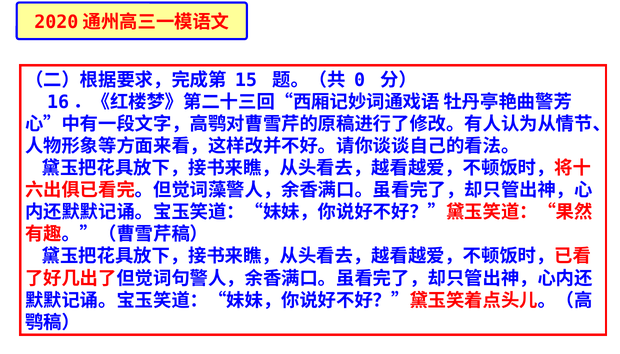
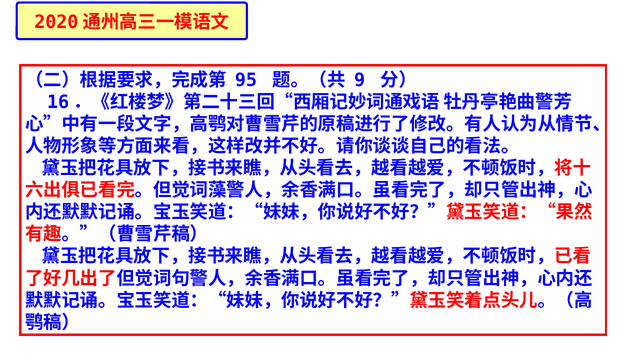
15: 15 -> 95 (246, 80)
0: 0 -> 9 (360, 80)
